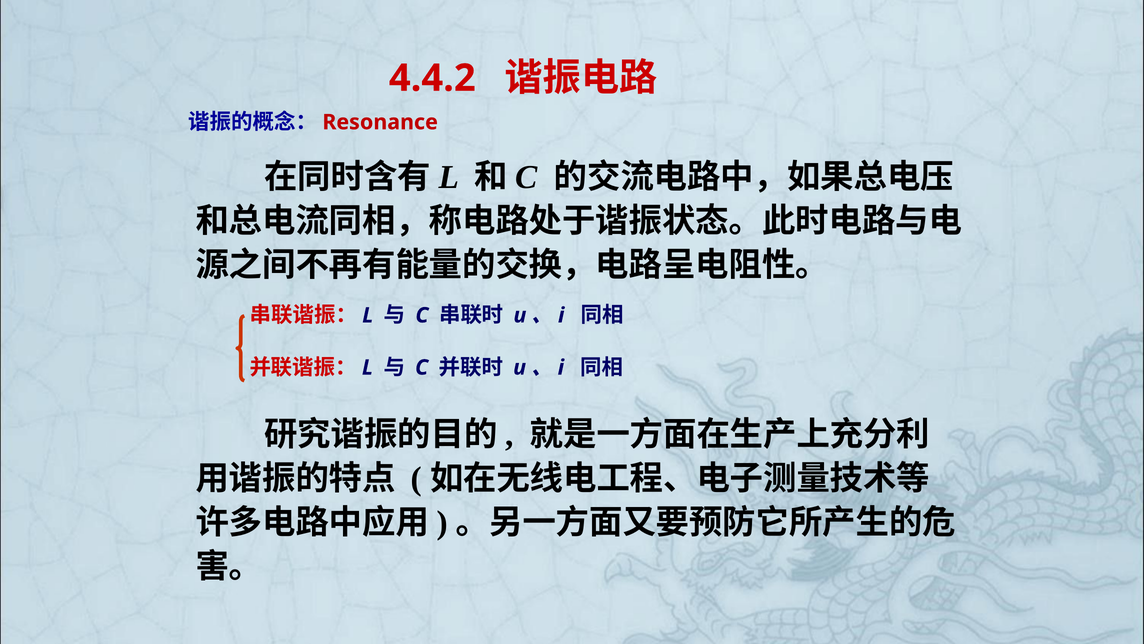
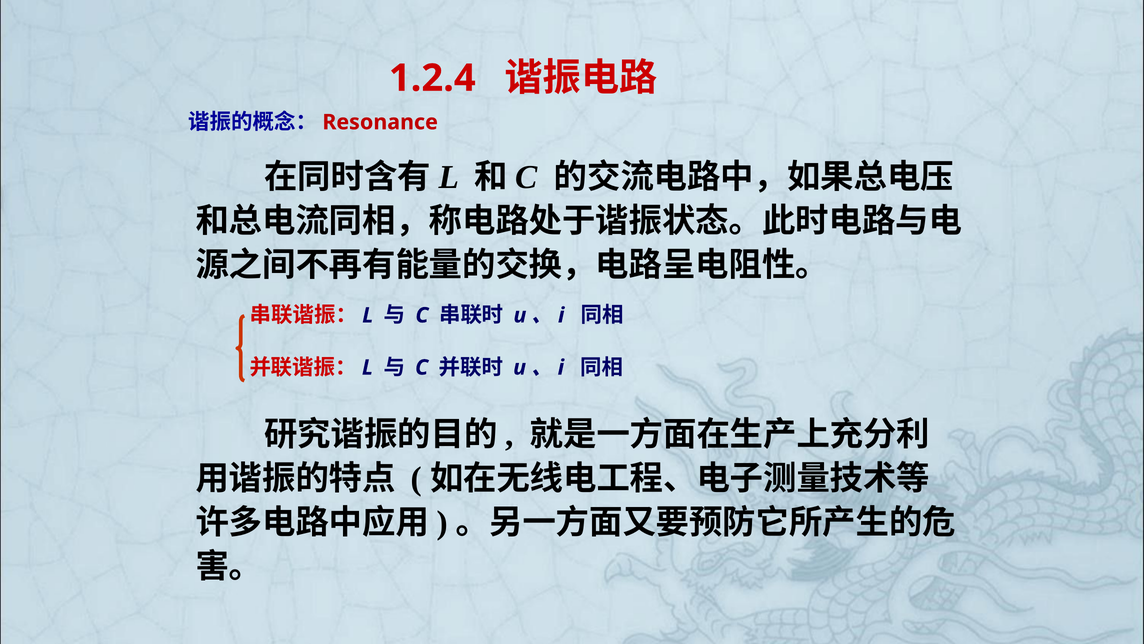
4.4.2: 4.4.2 -> 1.2.4 (432, 78)
